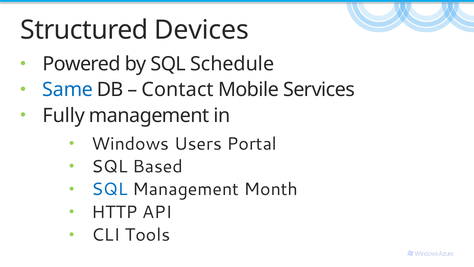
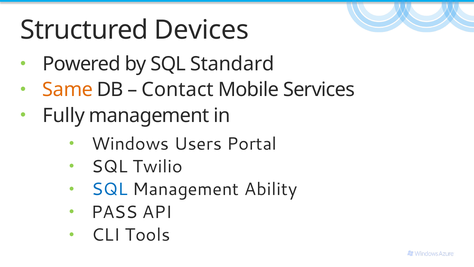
Schedule: Schedule -> Standard (232, 64)
Same colour: blue -> orange (68, 90)
Based: Based -> Twilio (158, 166)
Month: Month -> Ability (271, 189)
HTTP: HTTP -> PASS (114, 212)
